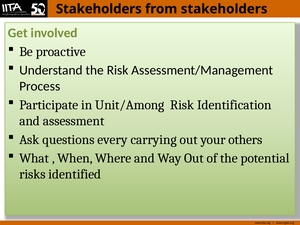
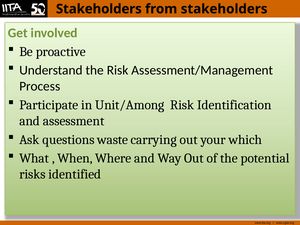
every: every -> waste (113, 140)
others: others -> which (245, 140)
